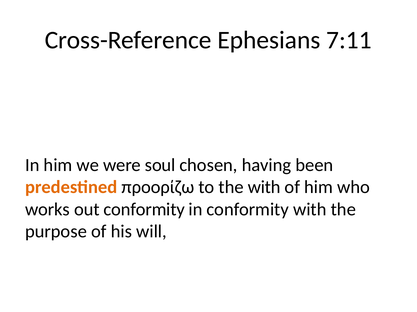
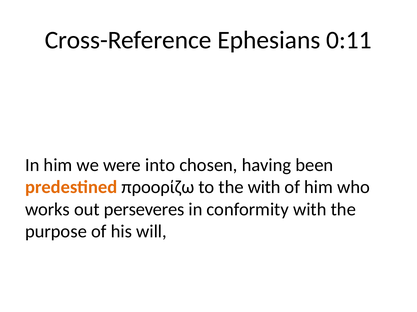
7:11: 7:11 -> 0:11 (349, 40)
soul: soul -> into (160, 165)
out conformity: conformity -> perseveres (144, 210)
